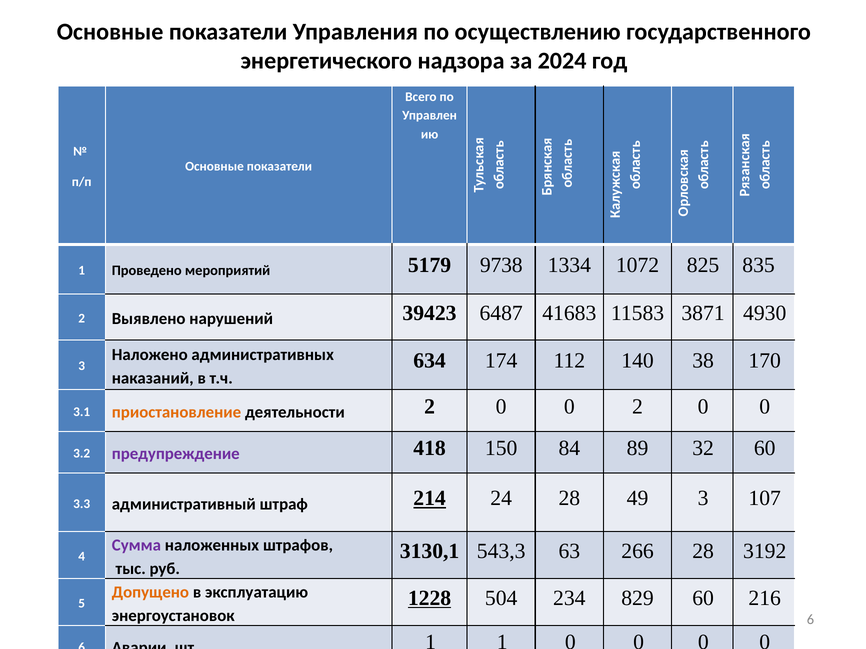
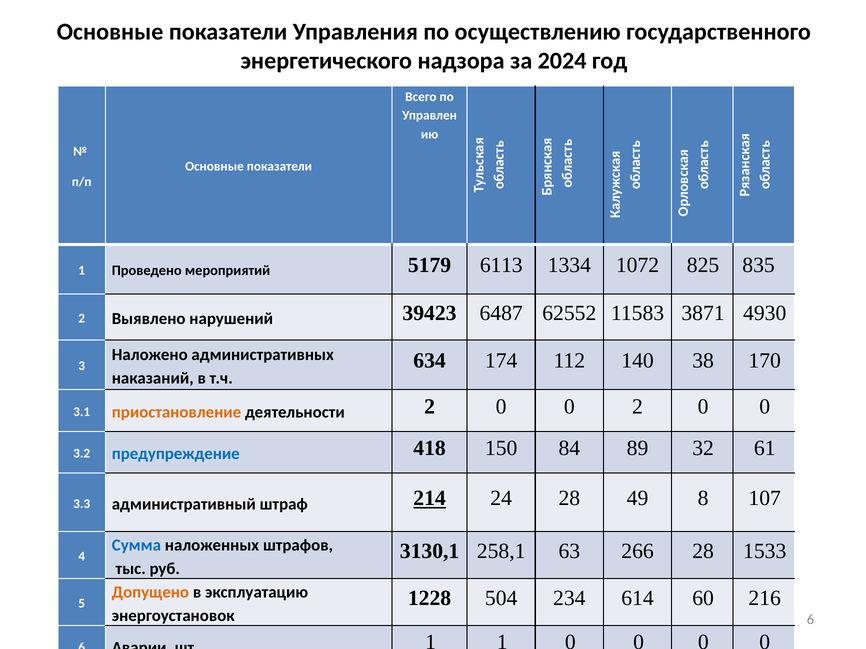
9738: 9738 -> 6113 (501, 265)
41683: 41683 -> 62552 (569, 313)
предупреждение colour: purple -> blue (176, 454)
32 60: 60 -> 61 (765, 449)
49 3: 3 -> 8 (703, 499)
Сумма colour: purple -> blue (136, 545)
543,3: 543,3 -> 258,1 (501, 552)
3192: 3192 -> 1533 (765, 552)
1228 underline: present -> none (430, 599)
829: 829 -> 614 (638, 599)
